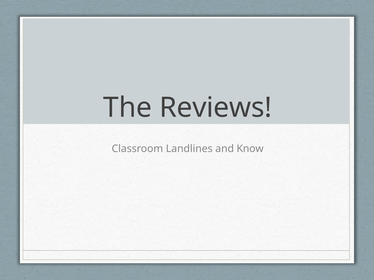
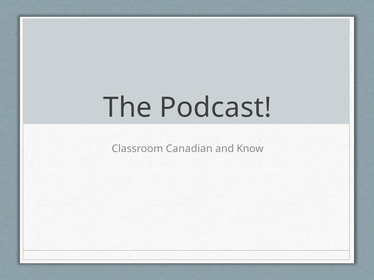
Reviews: Reviews -> Podcast (215, 108)
Landlines: Landlines -> Canadian (189, 149)
